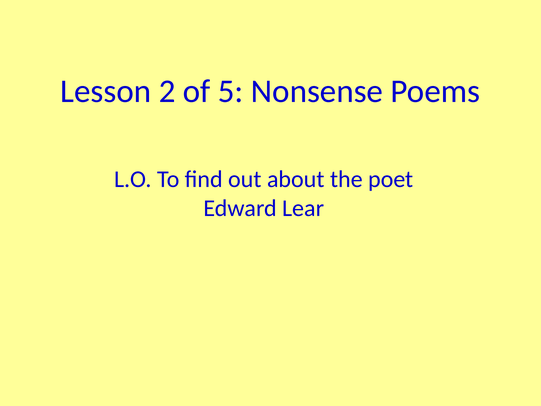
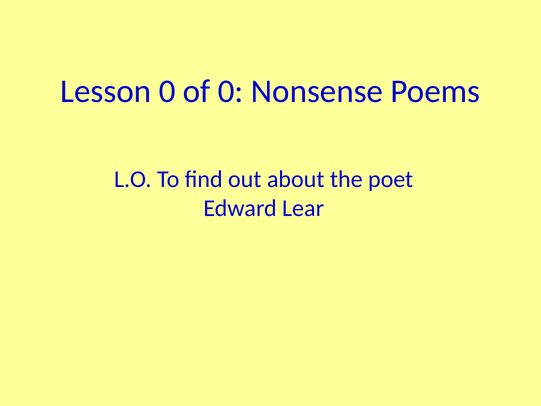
Lesson 2: 2 -> 0 (167, 91)
of 5: 5 -> 0 (231, 91)
